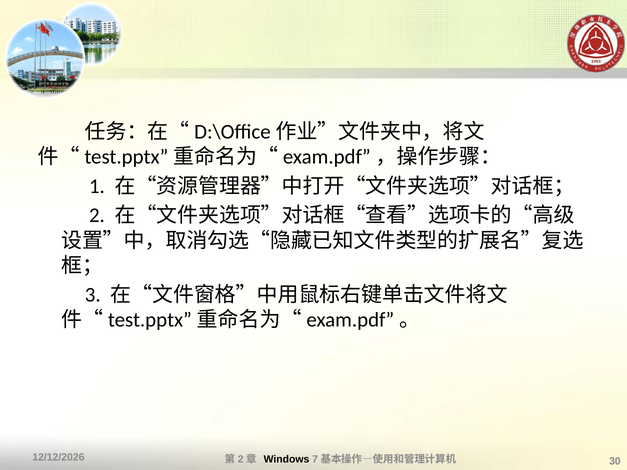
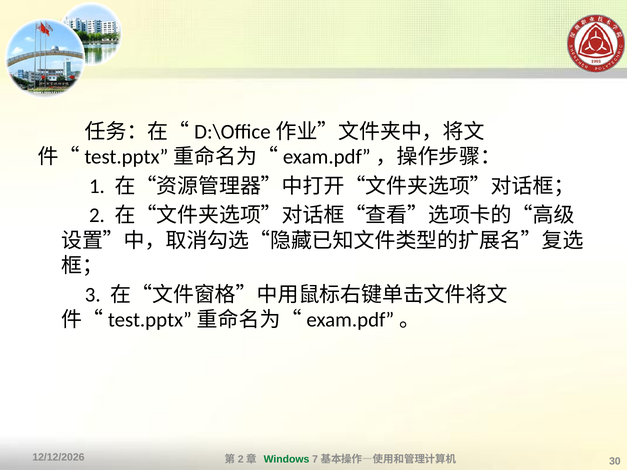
Windows colour: black -> green (287, 460)
